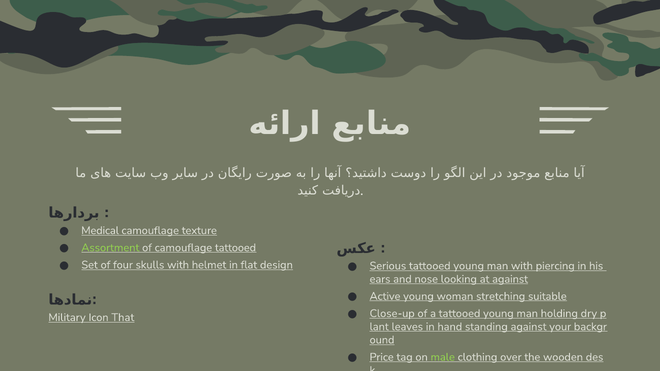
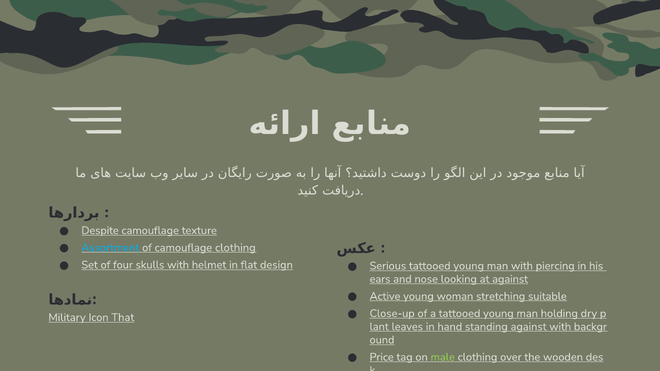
Medical: Medical -> Despite (100, 231)
Assortment colour: light green -> light blue (110, 248)
camouflage tattooed: tattooed -> clothing (235, 248)
against your: your -> with (560, 327)
